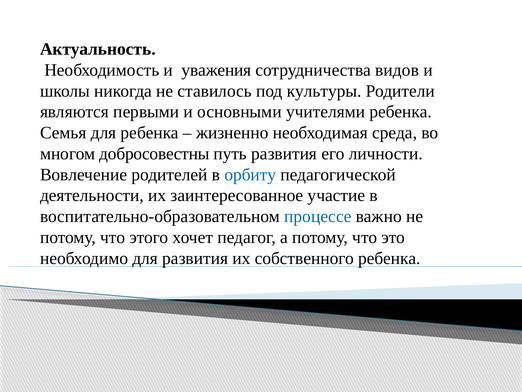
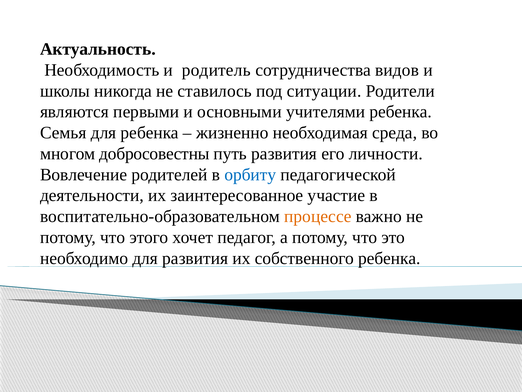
уважения: уважения -> родитель (216, 70)
культуры: культуры -> ситуации (324, 91)
процессе colour: blue -> orange (318, 216)
